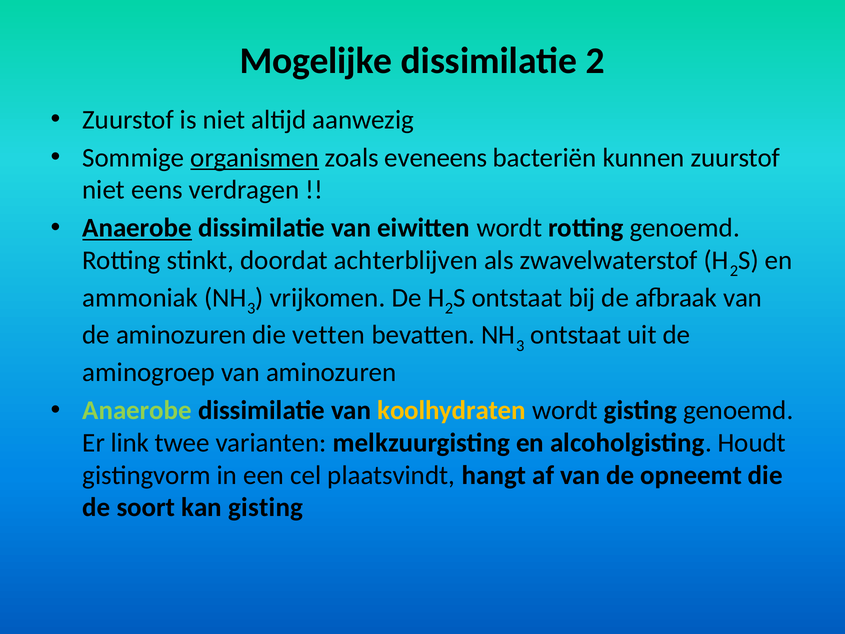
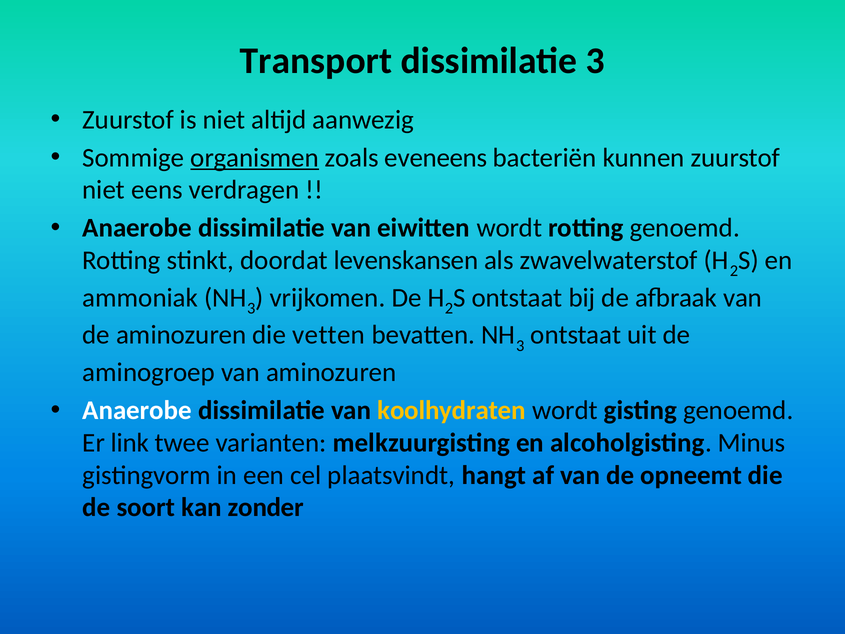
Mogelijke: Mogelijke -> Transport (316, 61)
dissimilatie 2: 2 -> 3 (595, 61)
Anaerobe underline: present -> none (137, 228)
achterblijven: achterblijven -> levenskansen (406, 260)
Anaerobe colour: light green -> white (137, 410)
Houdt: Houdt -> Minus (752, 443)
kan gisting: gisting -> zonder (266, 507)
